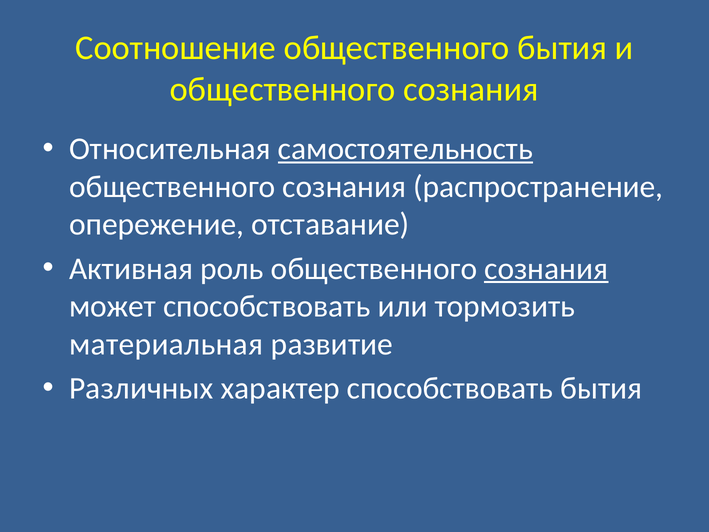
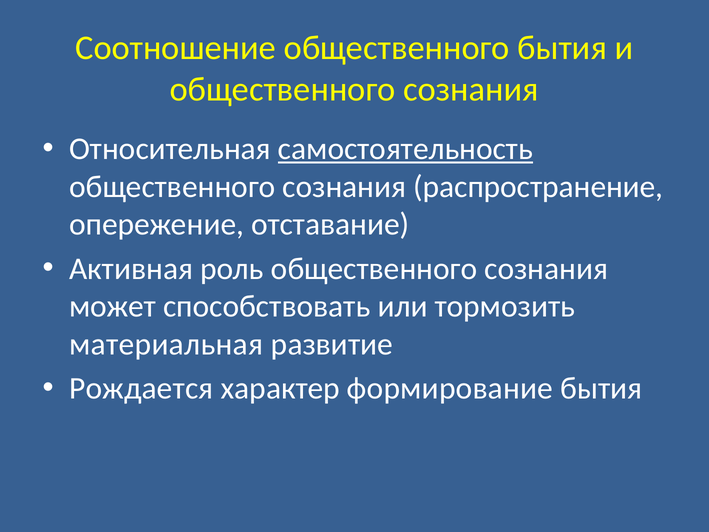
сознания underline: present -> none (546, 269)
Различных: Различных -> Рождается (141, 388)
характер способствовать: способствовать -> формирование (450, 388)
